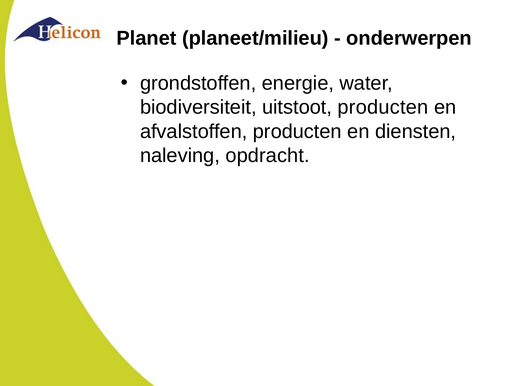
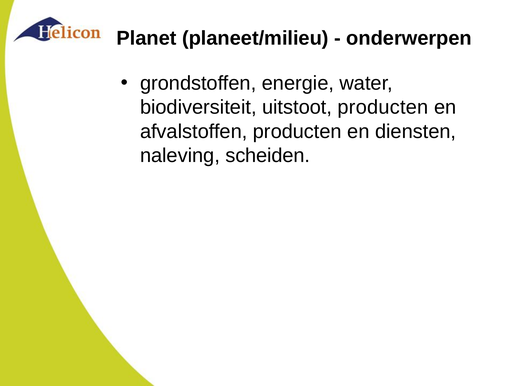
opdracht: opdracht -> scheiden (268, 156)
